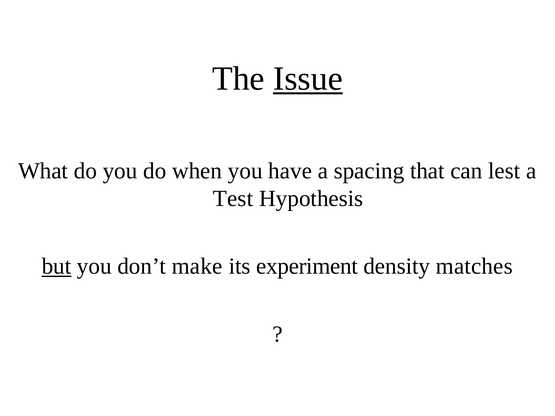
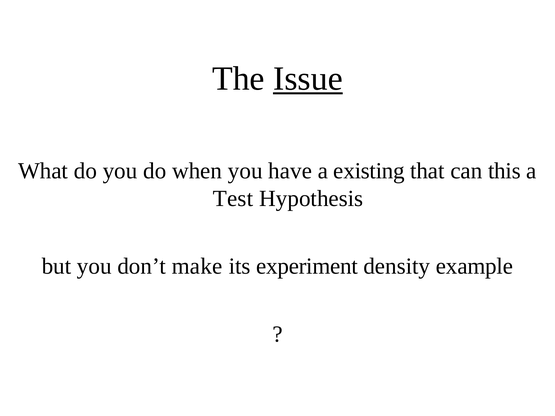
spacing: spacing -> existing (369, 171)
lest: lest -> this (504, 171)
but underline: present -> none (56, 266)
matches: matches -> example (474, 266)
